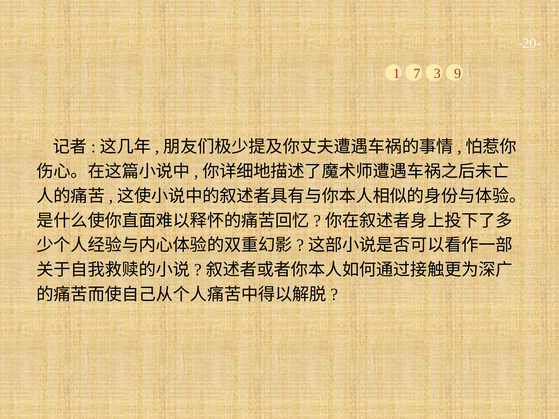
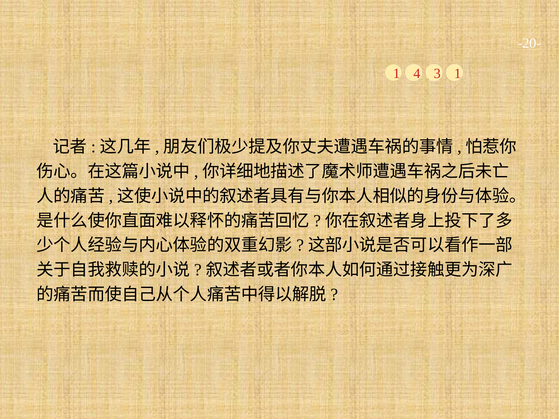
7: 7 -> 4 (417, 74)
3 9: 9 -> 1 (458, 74)
